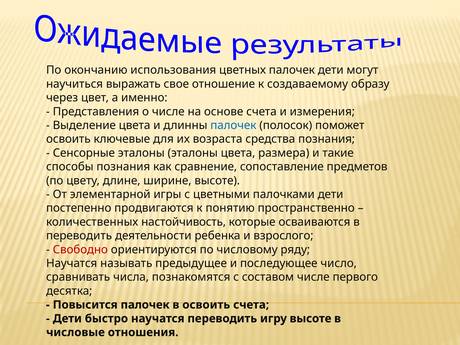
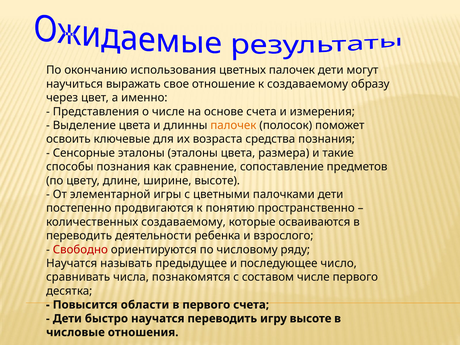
палочек colour: blue -> orange (233, 125)
количественных настойчивость: настойчивость -> создаваемому (184, 222)
Повысится палочек: палочек -> области (145, 305)
в освоить: освоить -> первого (206, 305)
